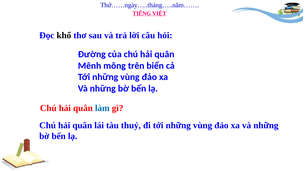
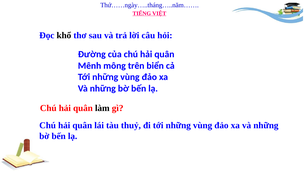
làm colour: blue -> black (102, 108)
